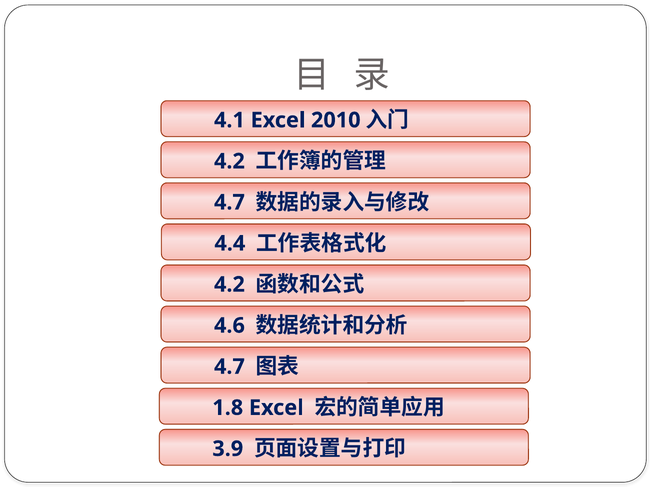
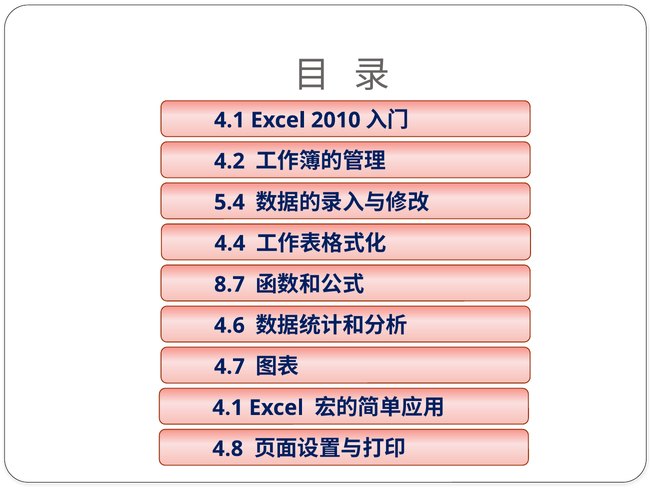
4.7: 4.7 -> 5.4 (229, 202)
4.2: 4.2 -> 8.7 (229, 284)
1.8: 1.8 -> 4.1 (228, 407)
3.9: 3.9 -> 4.8 (228, 448)
